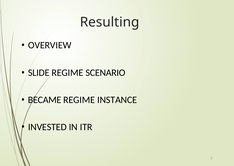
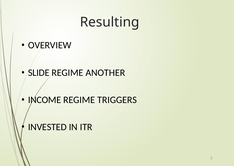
SCENARIO: SCENARIO -> ANOTHER (105, 73)
BECAME: BECAME -> INCOME (45, 100)
INSTANCE: INSTANCE -> TRIGGERS (117, 100)
